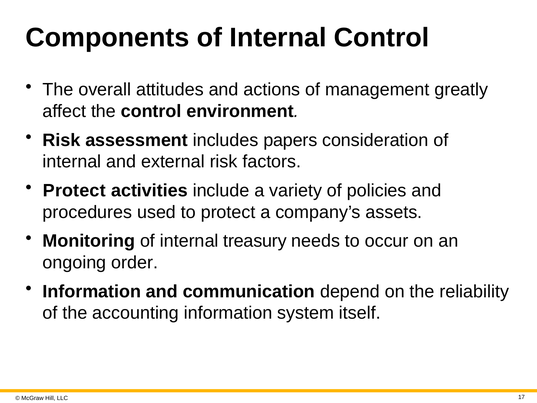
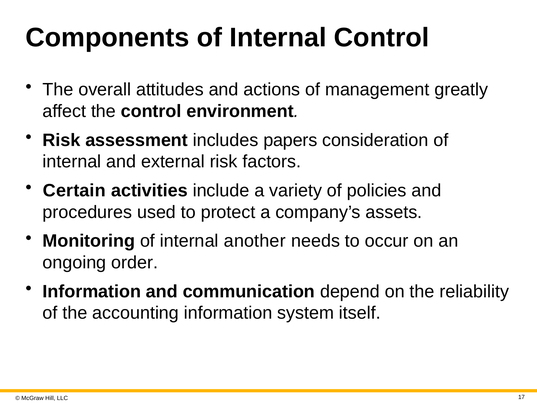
Protect: Protect -> Certain (74, 190)
treasury: treasury -> another (255, 241)
